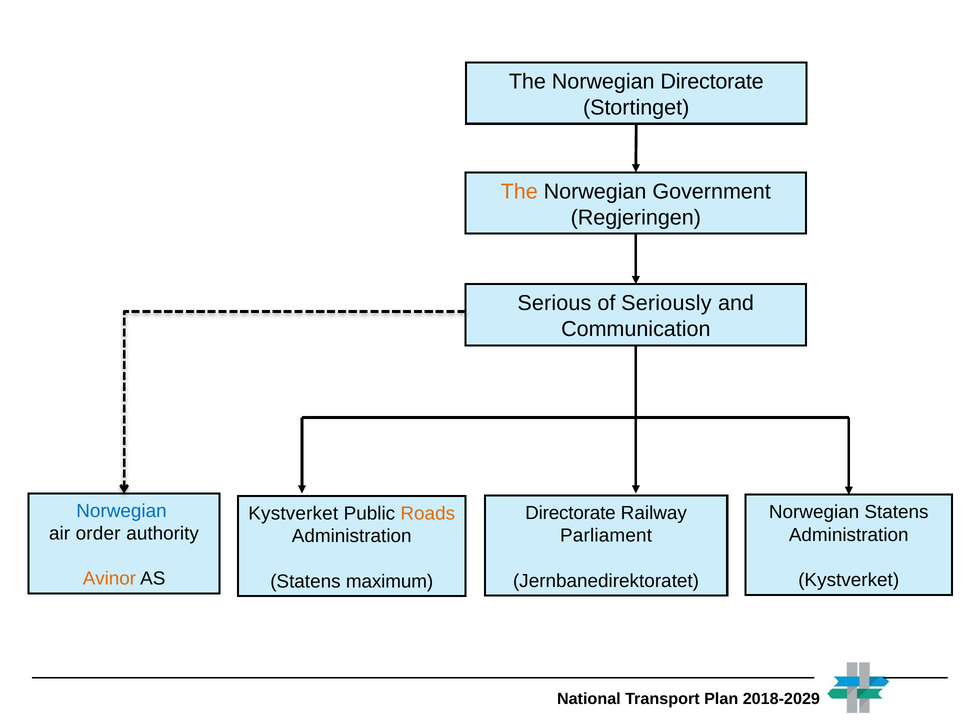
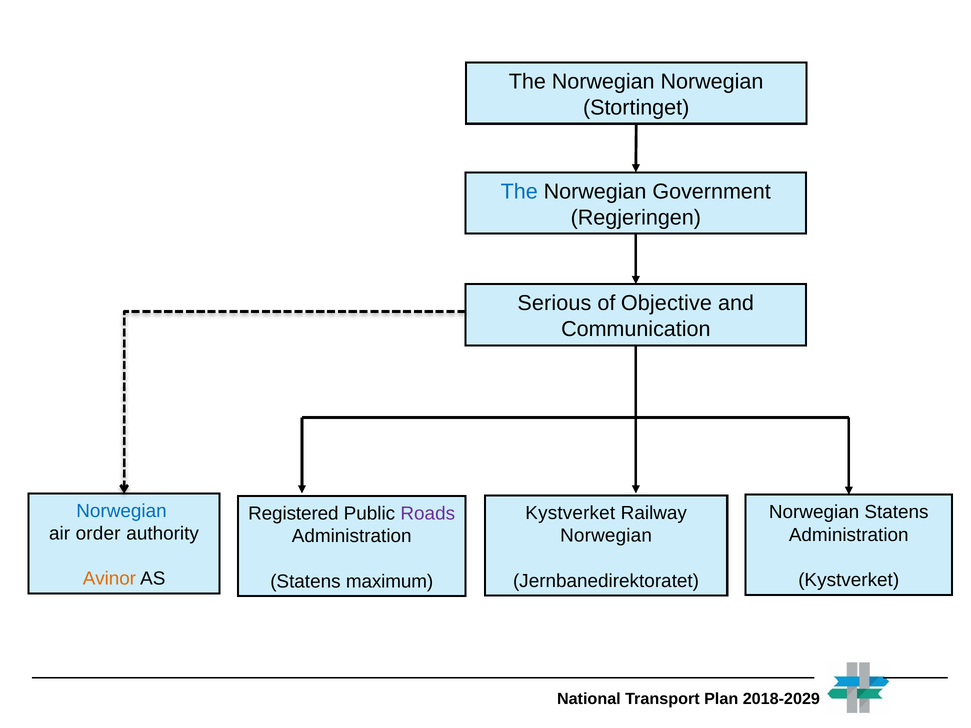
Norwegian Directorate: Directorate -> Norwegian (712, 82)
The colour: orange -> blue (519, 192)
Seriously: Seriously -> Objective (666, 303)
Directorate: Directorate -> Kystverket (570, 513)
Kystverket: Kystverket -> Registered (293, 514)
Roads colour: orange -> purple (428, 514)
Parliament: Parliament -> Norwegian (606, 536)
